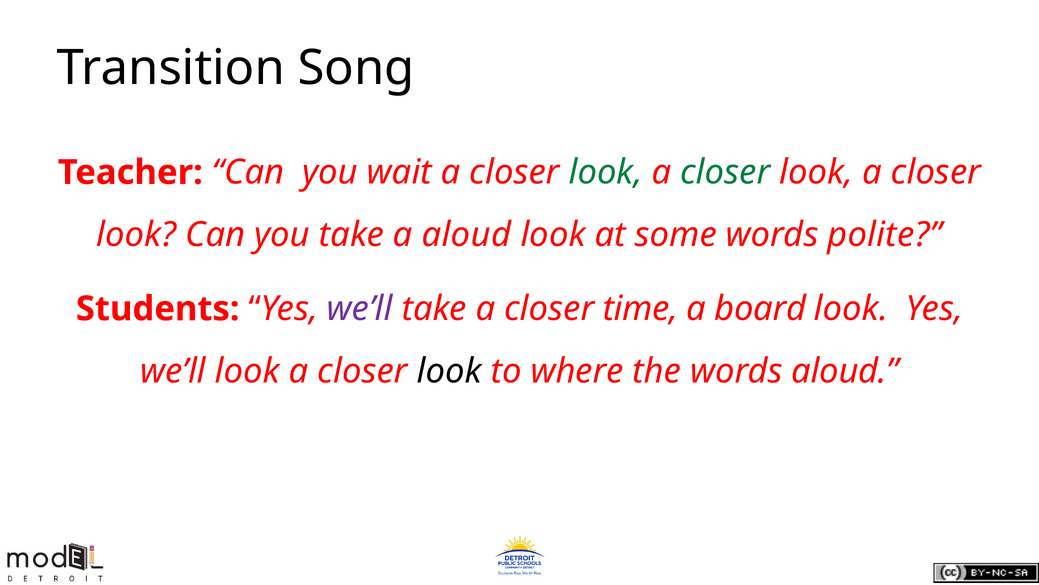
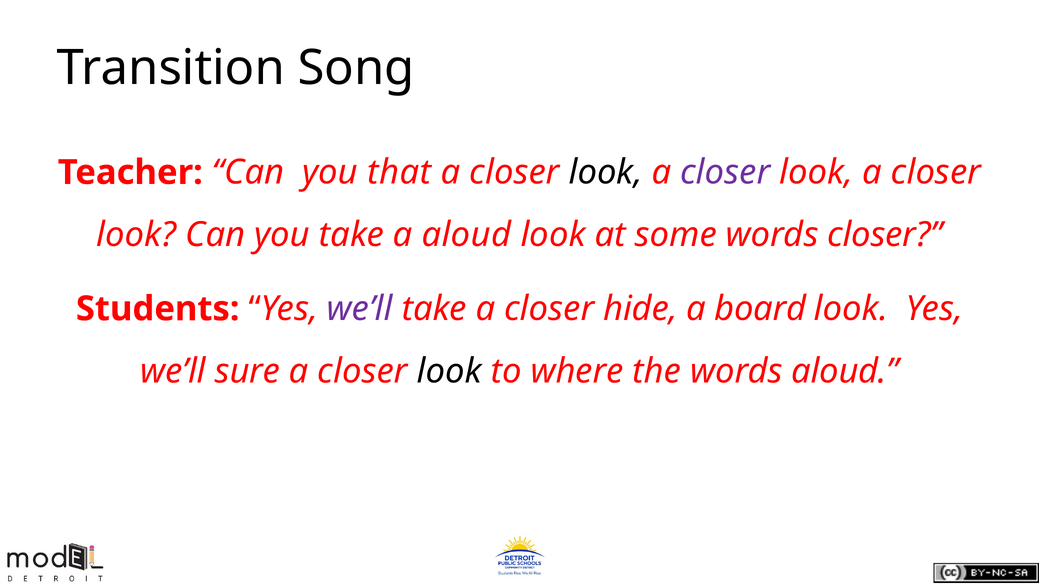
wait: wait -> that (399, 172)
look colour: green -> black (606, 172)
closer colour: green -> purple (725, 172)
words polite: polite -> closer (885, 235)
time: time -> hide (640, 309)
we’ll look: look -> sure (248, 371)
